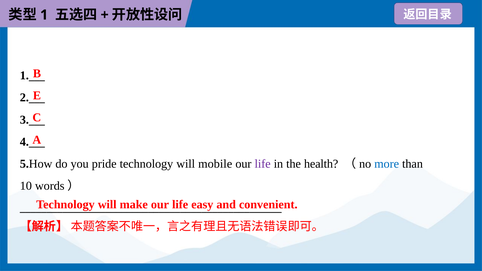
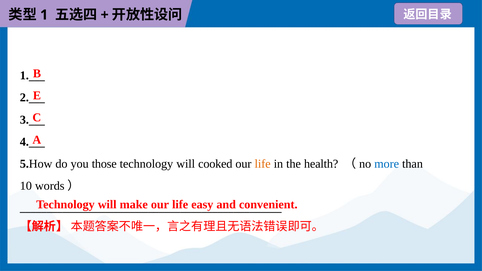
pride: pride -> those (104, 164)
mobile: mobile -> cooked (215, 164)
life colour: purple -> orange (263, 164)
